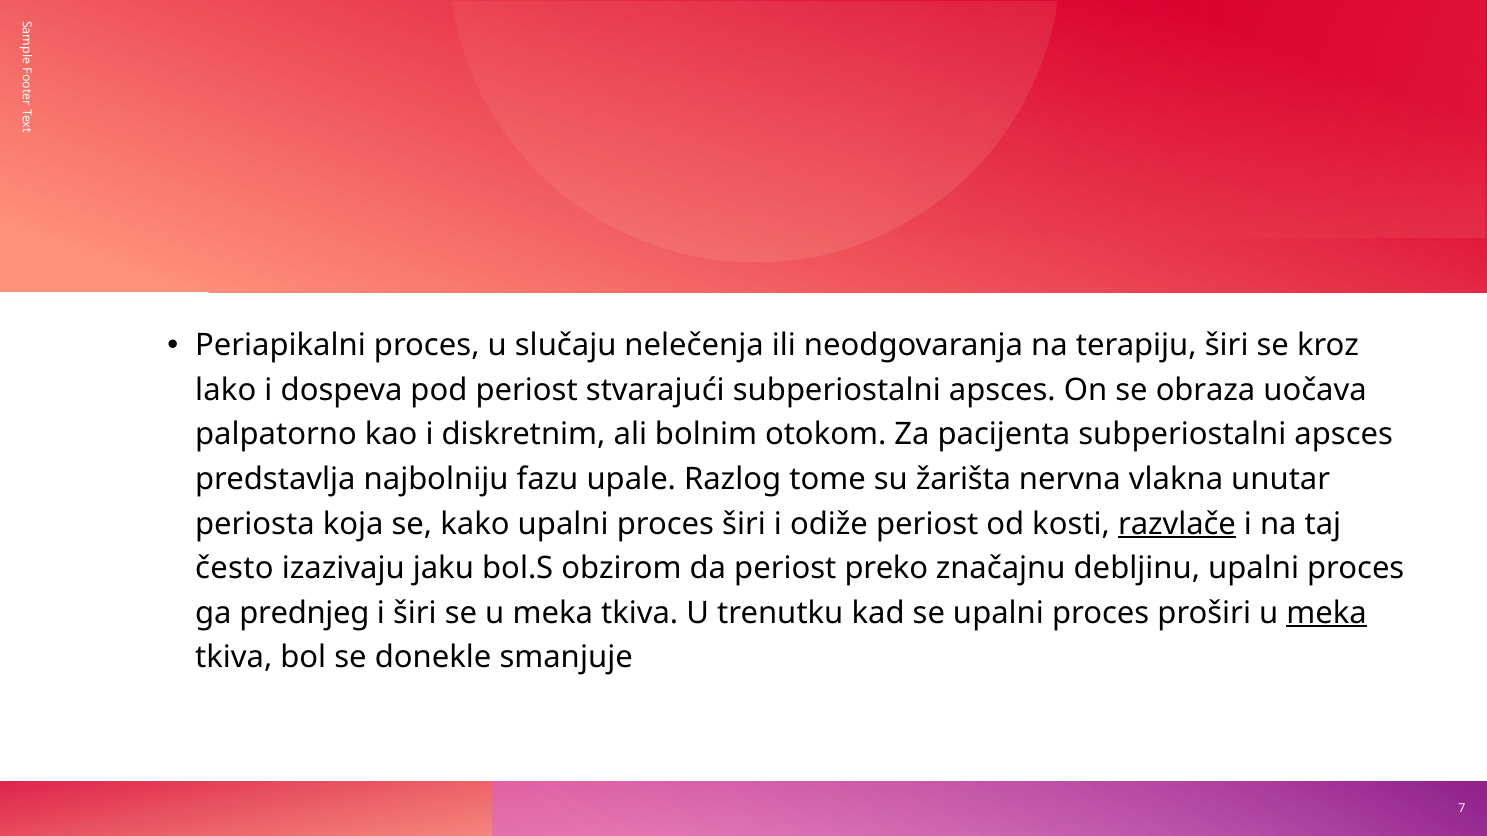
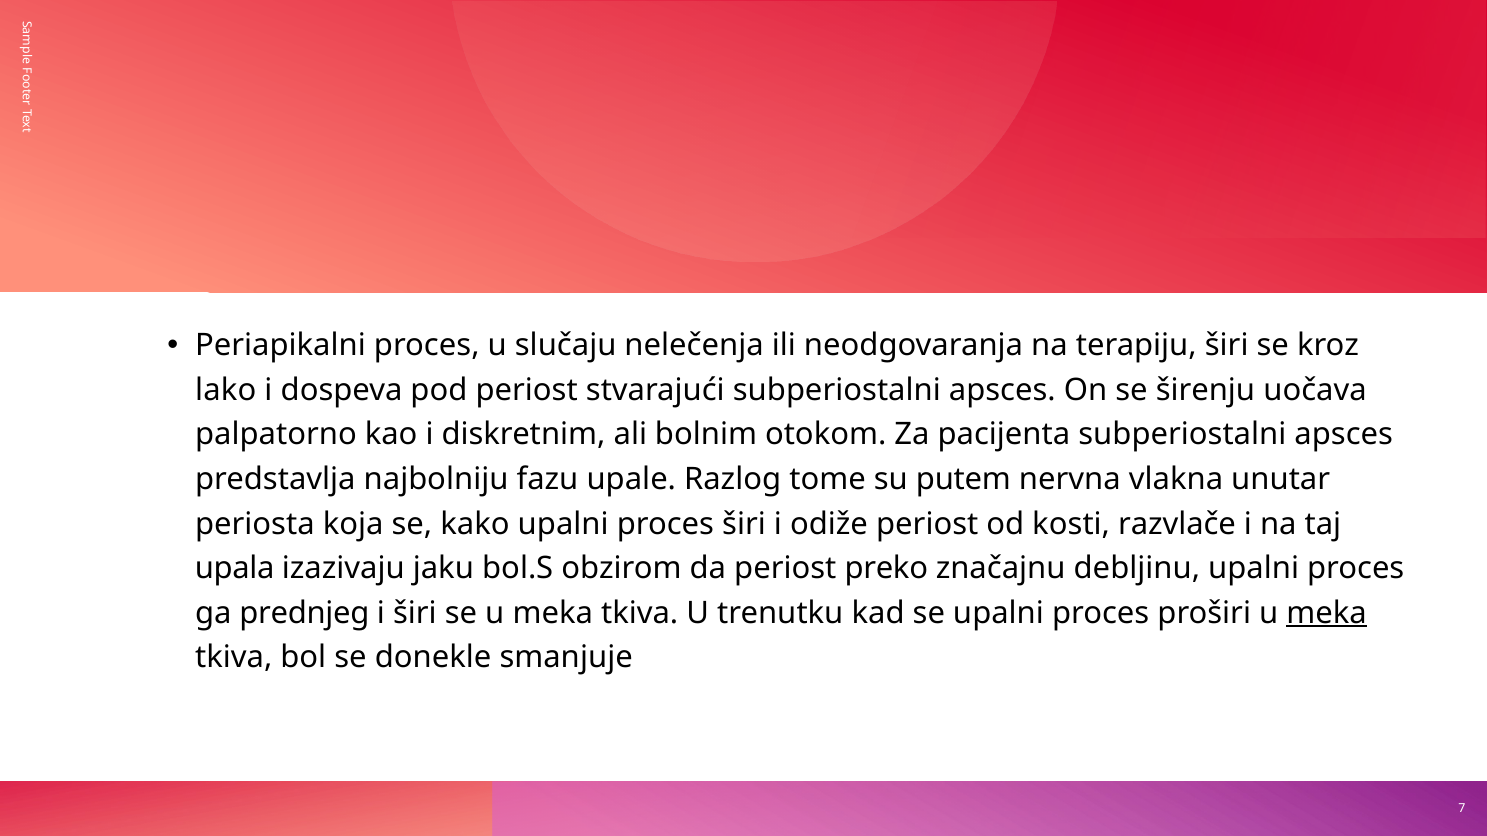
obraza: obraza -> širenju (1205, 390)
žarišta: žarišta -> putem (963, 480)
razvlače underline: present -> none (1177, 524)
često: često -> upala (235, 569)
